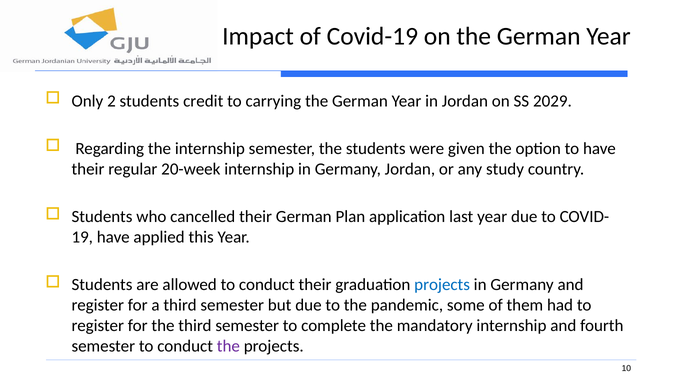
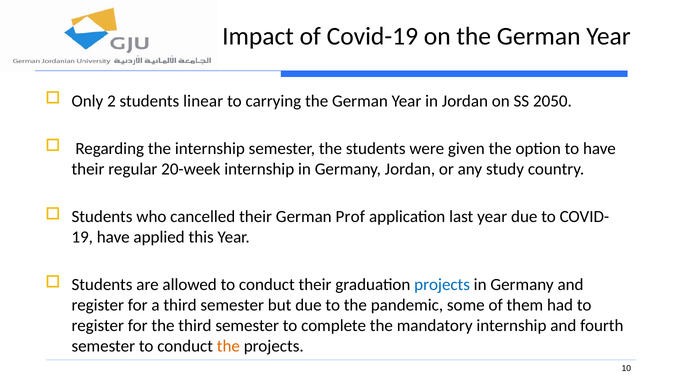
credit: credit -> linear (203, 101)
2029: 2029 -> 2050 (552, 101)
Plan: Plan -> Prof (350, 217)
the colour: purple -> orange (228, 346)
